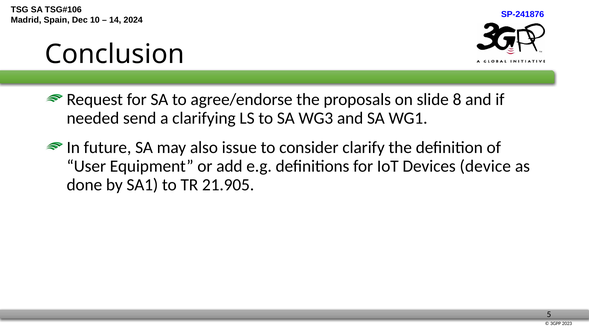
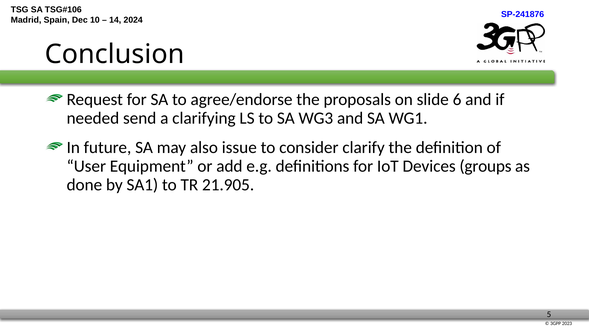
8: 8 -> 6 (457, 100)
device: device -> groups (485, 166)
